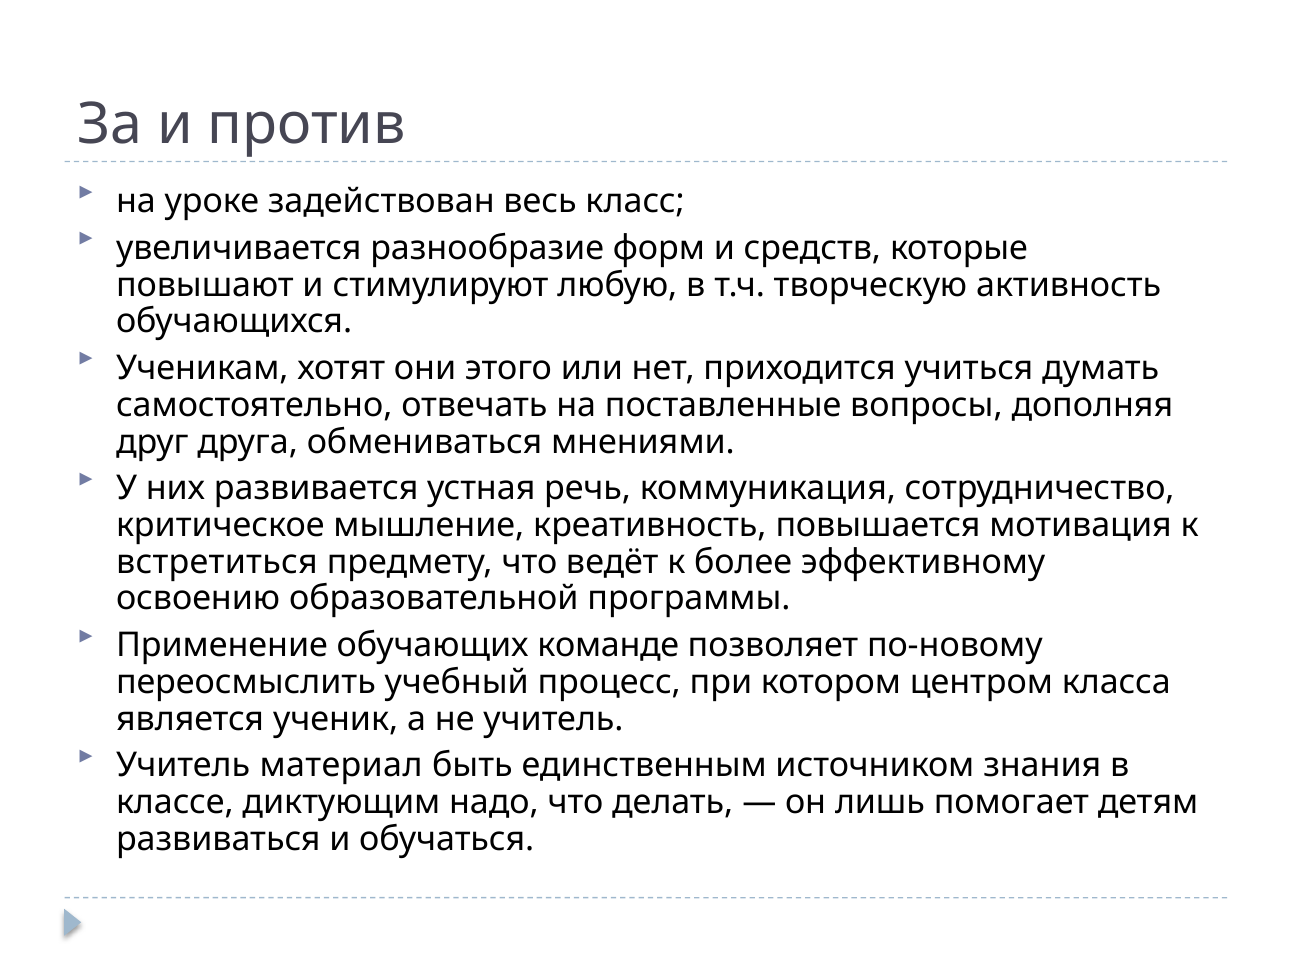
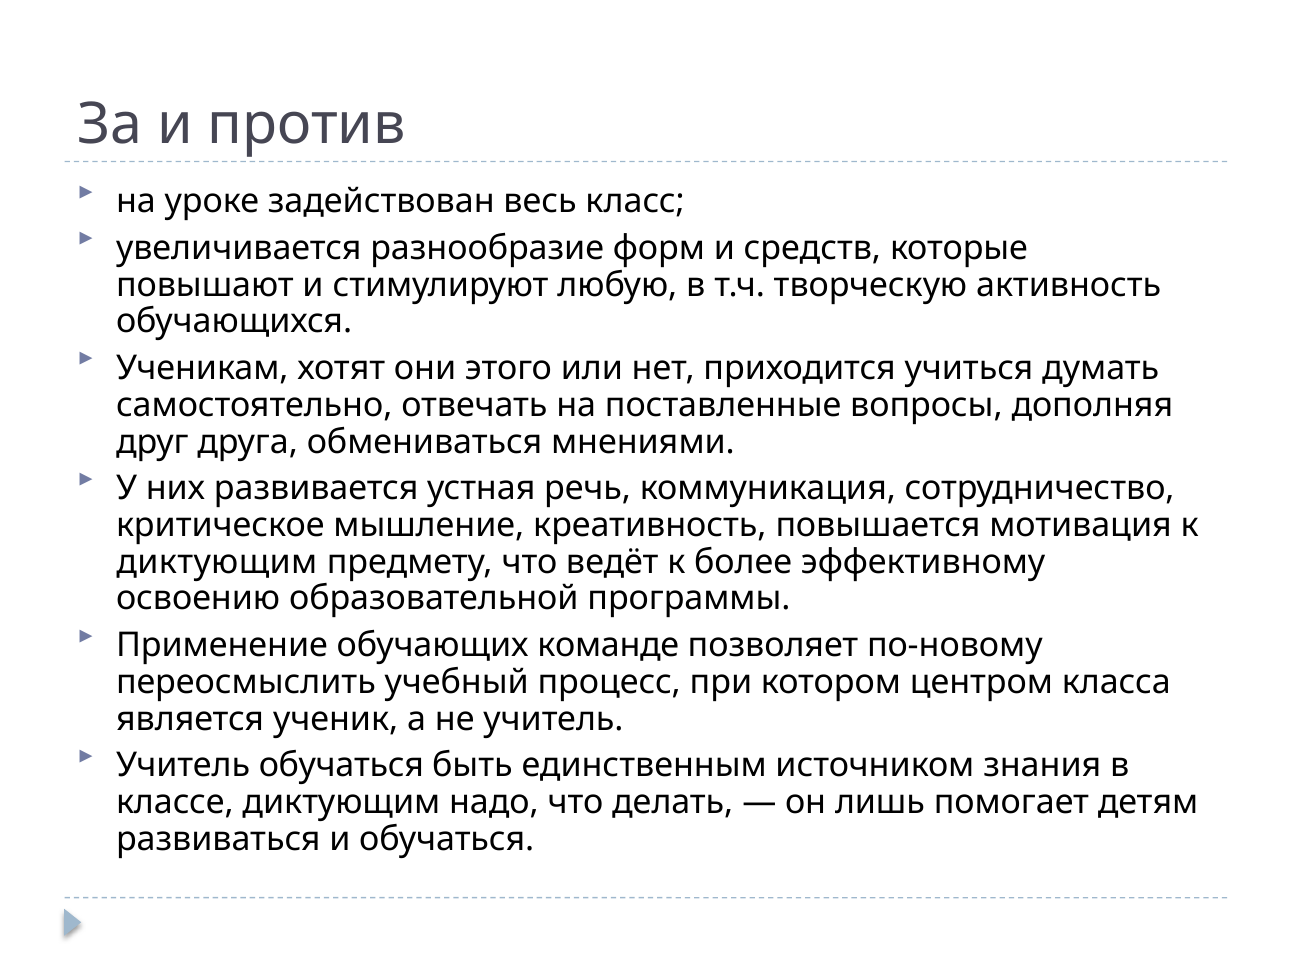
встретиться: встретиться -> диктующим (217, 562)
Учитель материал: материал -> обучаться (341, 765)
